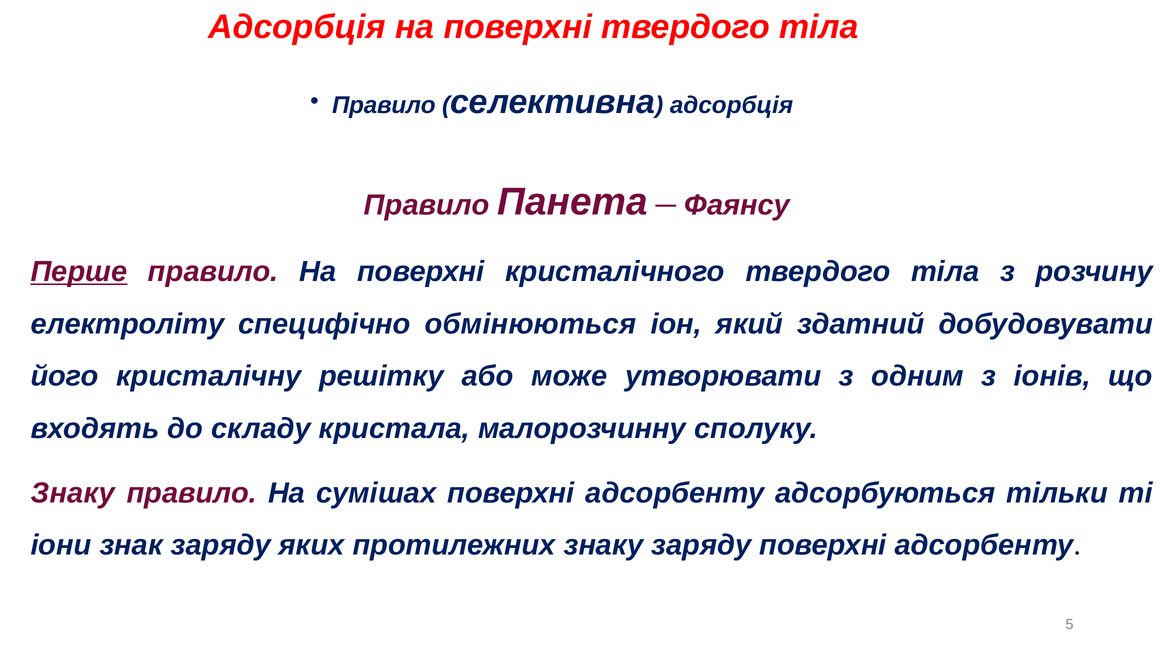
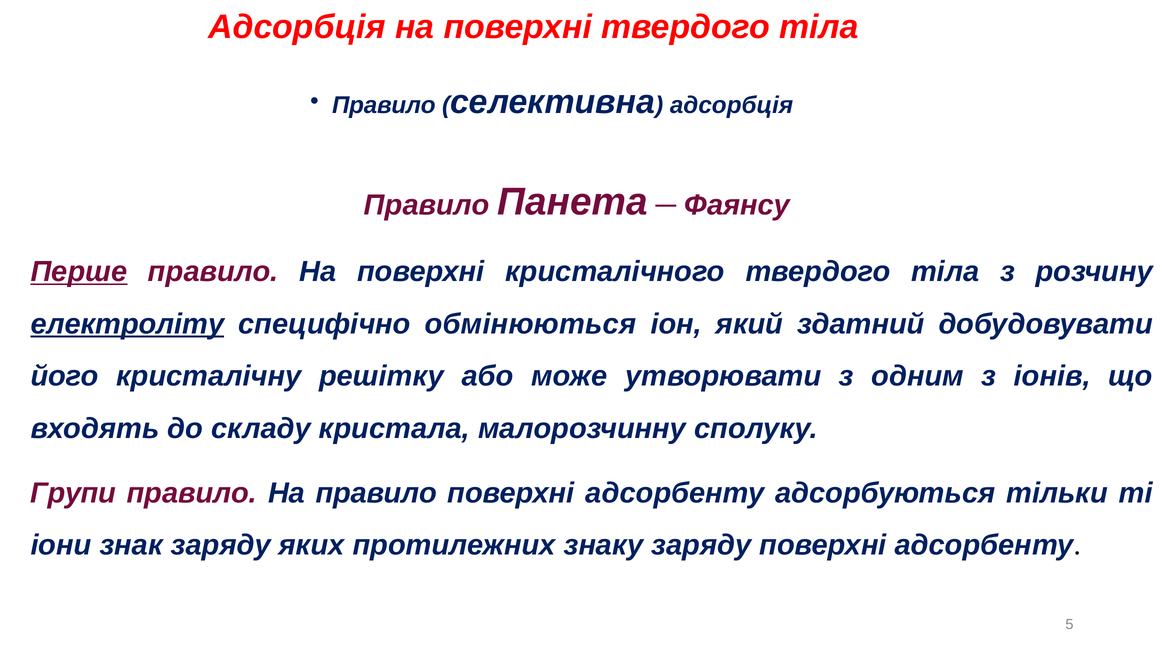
електроліту underline: none -> present (127, 324)
Знаку: Знаку -> Групи (73, 493)
На сумішах: сумішах -> правило (376, 493)
